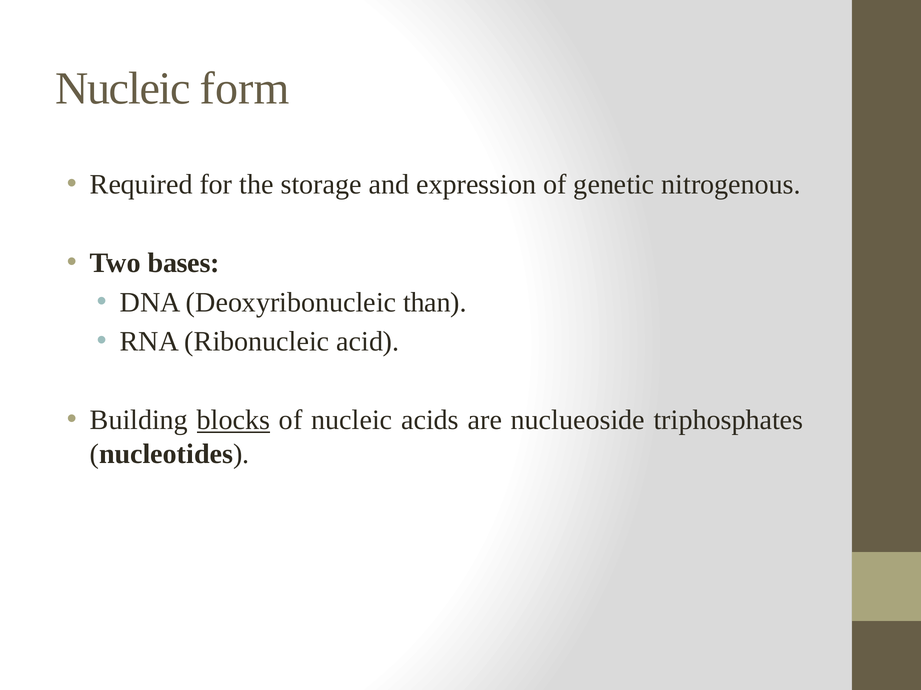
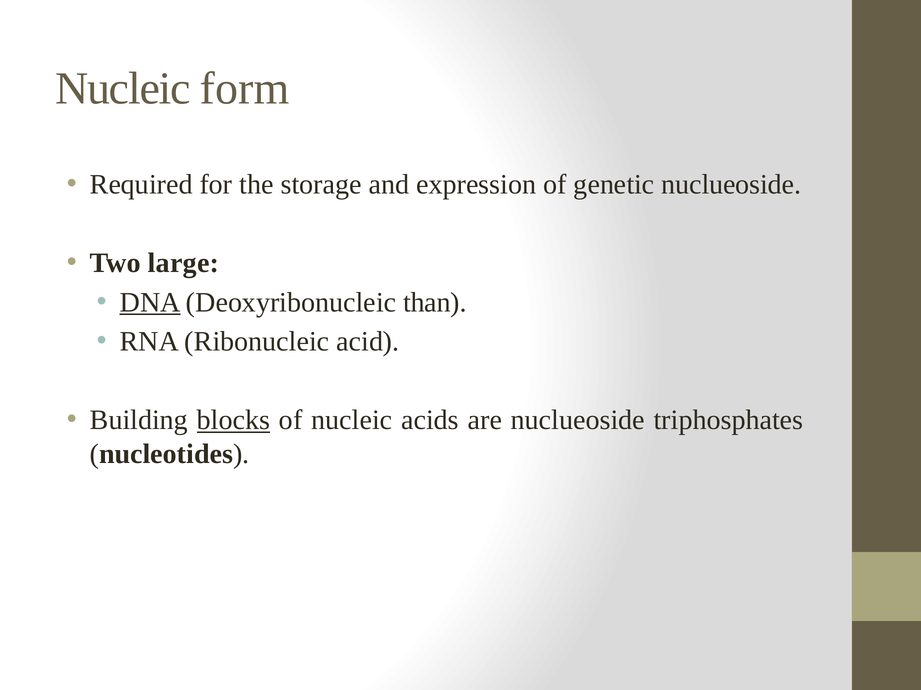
genetic nitrogenous: nitrogenous -> nuclueoside (731, 185)
bases: bases -> large (183, 263)
DNA underline: none -> present (150, 303)
